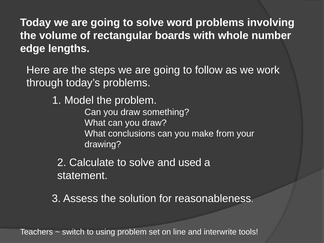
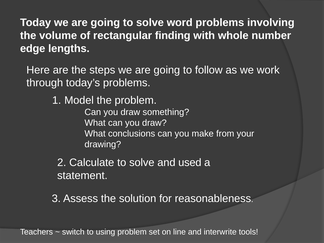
boards: boards -> finding (173, 35)
